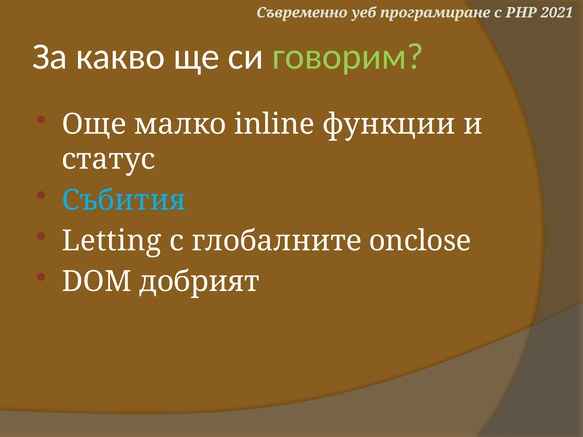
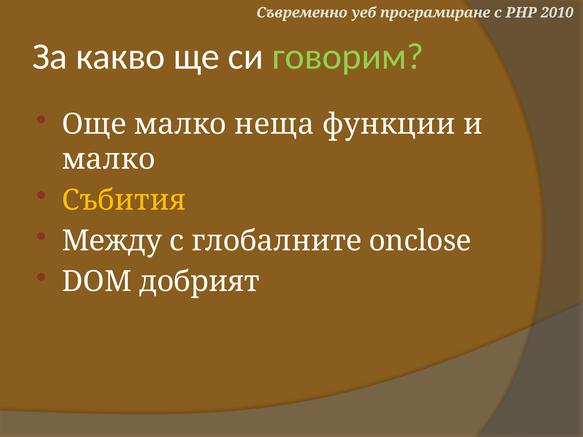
2021: 2021 -> 2010 (557, 13)
inline: inline -> неща (274, 124)
статус: статус -> малко (108, 159)
Събития colour: light blue -> yellow (124, 200)
Letting: Letting -> Между (112, 241)
